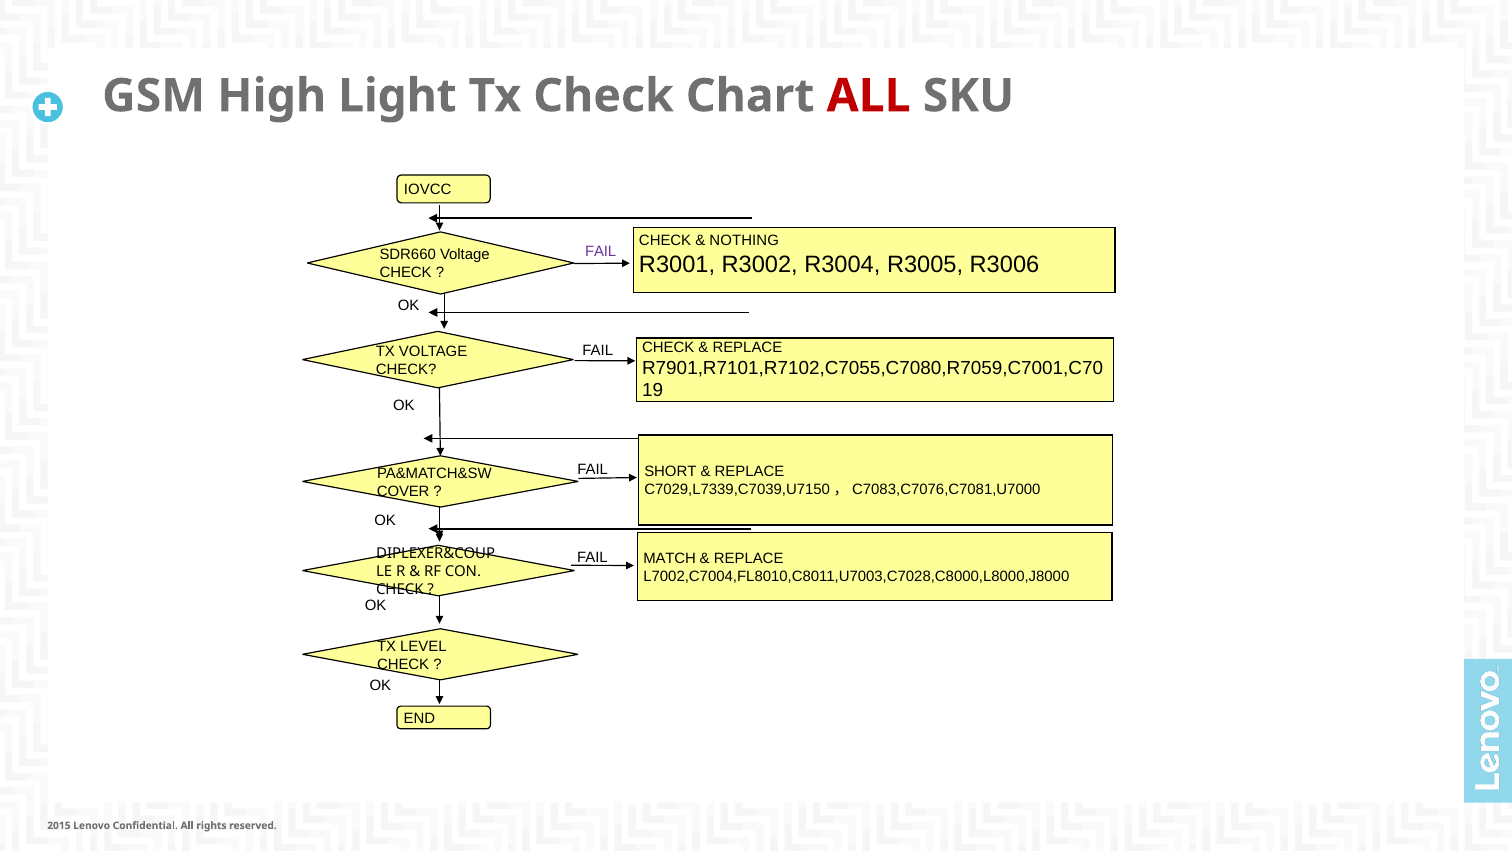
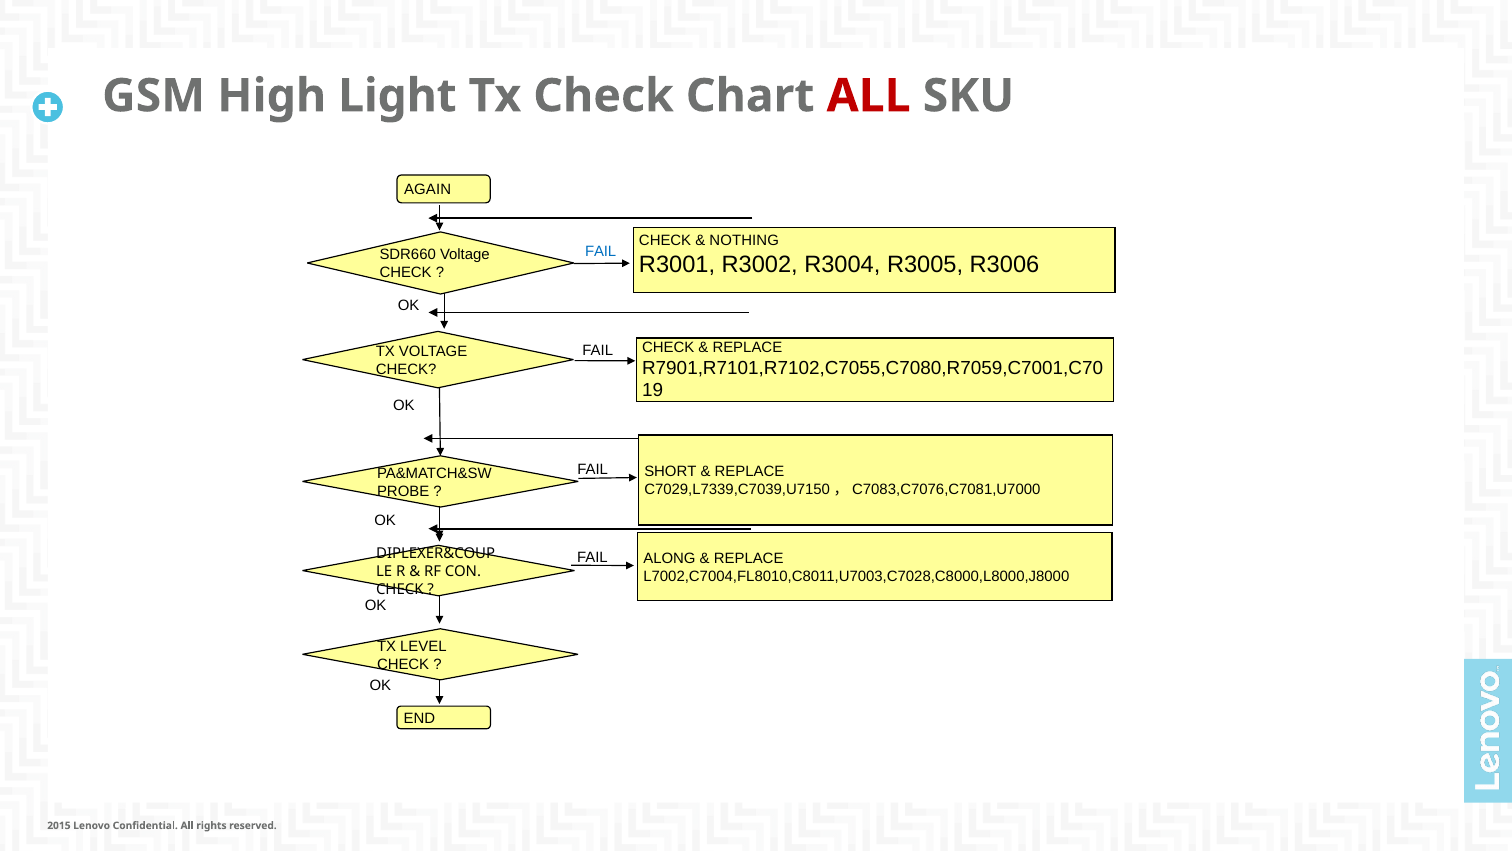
IOVCC: IOVCC -> AGAIN (428, 190)
FAIL colour: purple -> blue (601, 252)
COVER: COVER -> PROBE (403, 491)
MATCH: MATCH -> ALONG (669, 558)
